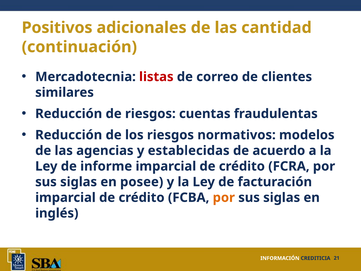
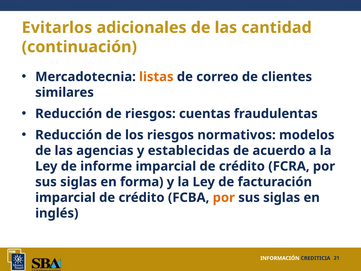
Positivos: Positivos -> Evitarlos (57, 28)
listas colour: red -> orange (156, 77)
posee: posee -> forma (142, 182)
